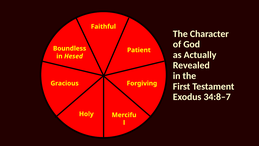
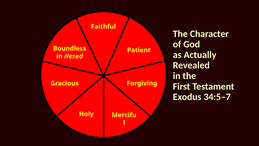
34:8–7: 34:8–7 -> 34:5–7 (217, 97)
